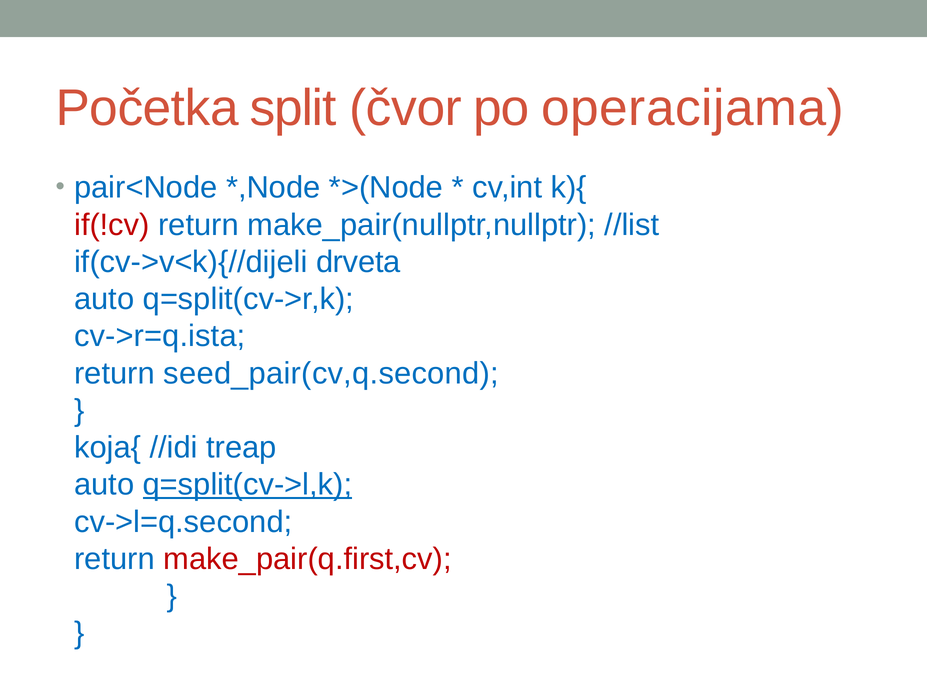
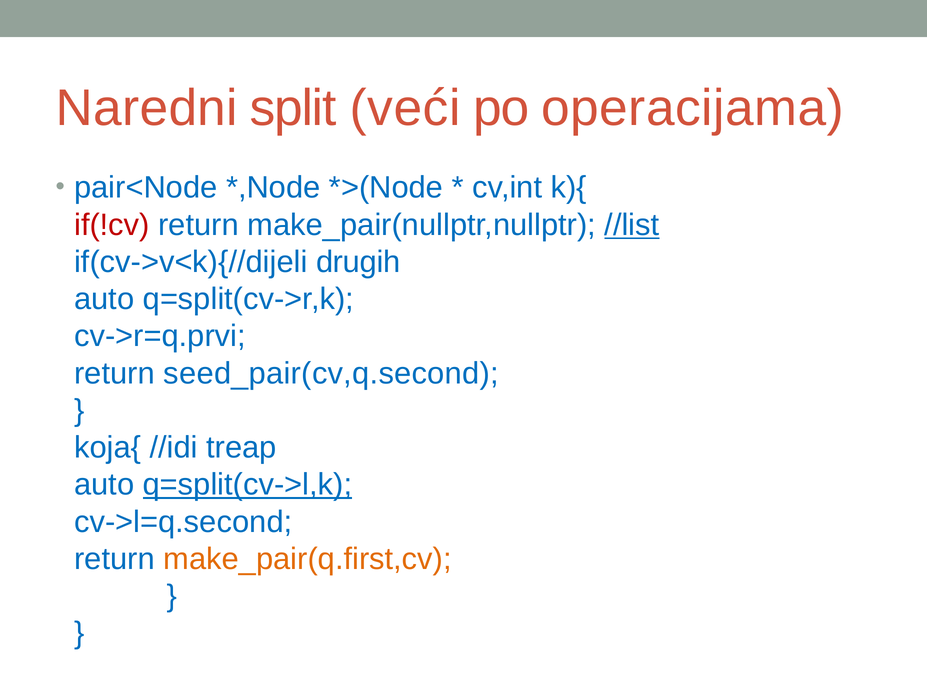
Početka: Početka -> Naredni (147, 108)
čvor: čvor -> veći (405, 108)
//list underline: none -> present (632, 225)
drveta: drveta -> drugih (358, 262)
cv->r=q.ista: cv->r=q.ista -> cv->r=q.prvi (160, 336)
make_pair(q.first,cv colour: red -> orange (308, 558)
